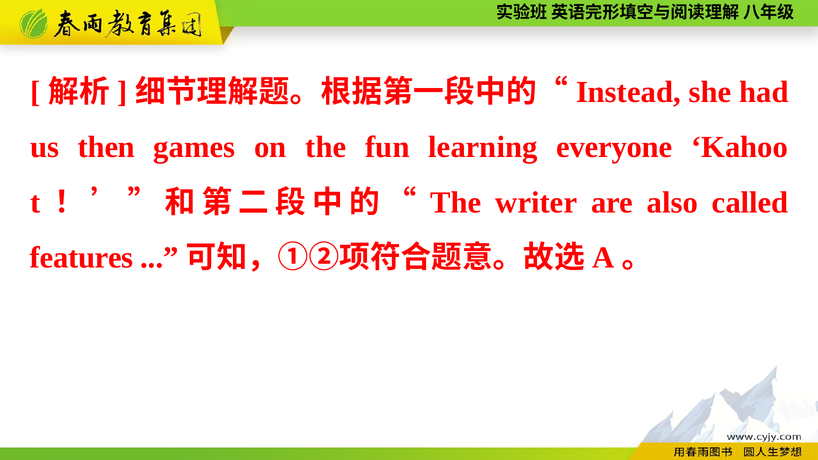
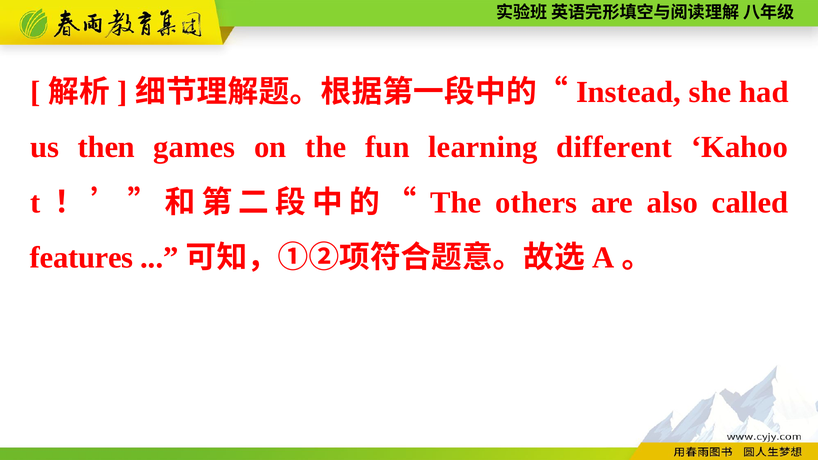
everyone: everyone -> different (614, 147)
writer: writer -> others (536, 203)
